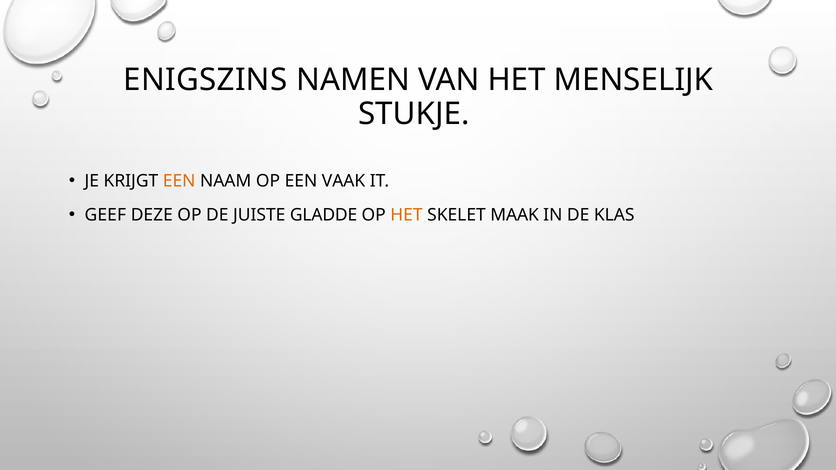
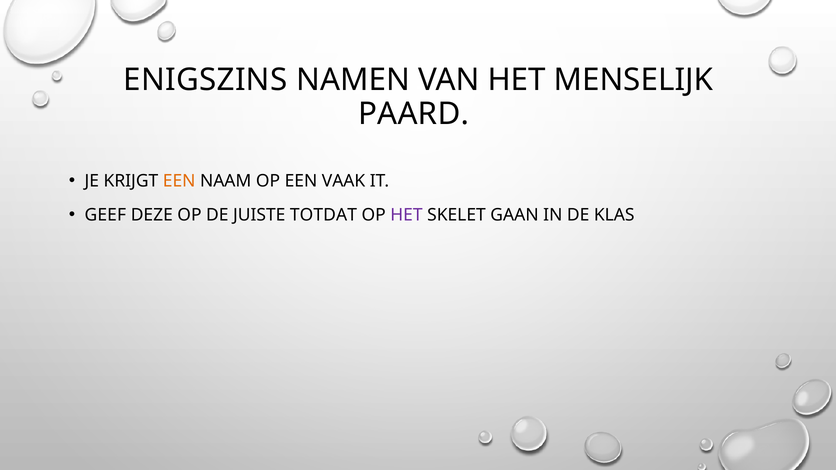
STUKJE: STUKJE -> PAARD (414, 114)
GLADDE: GLADDE -> TOTDAT (323, 215)
HET colour: orange -> purple (406, 215)
MAAK: MAAK -> GAAN (514, 215)
